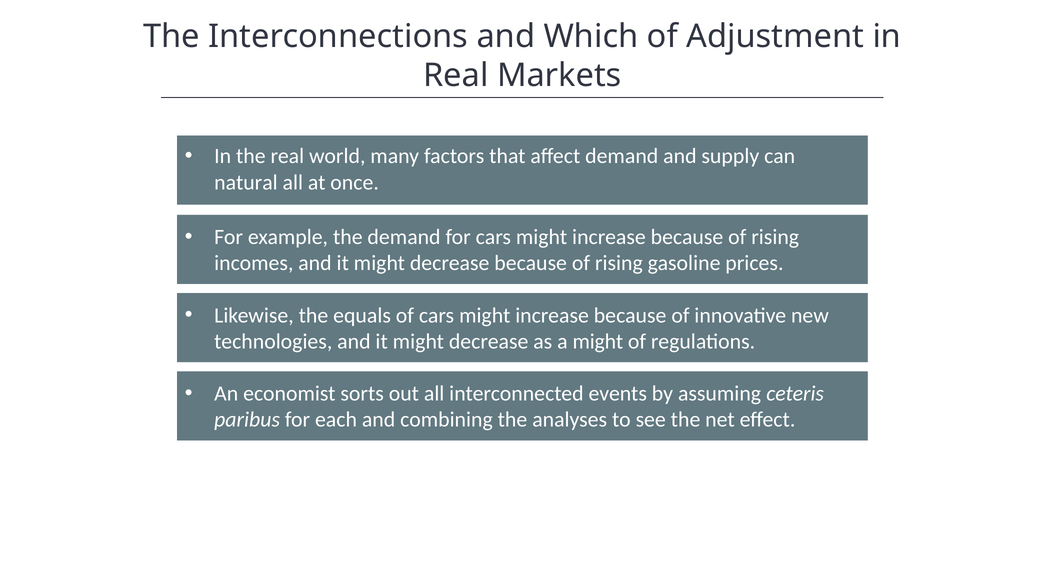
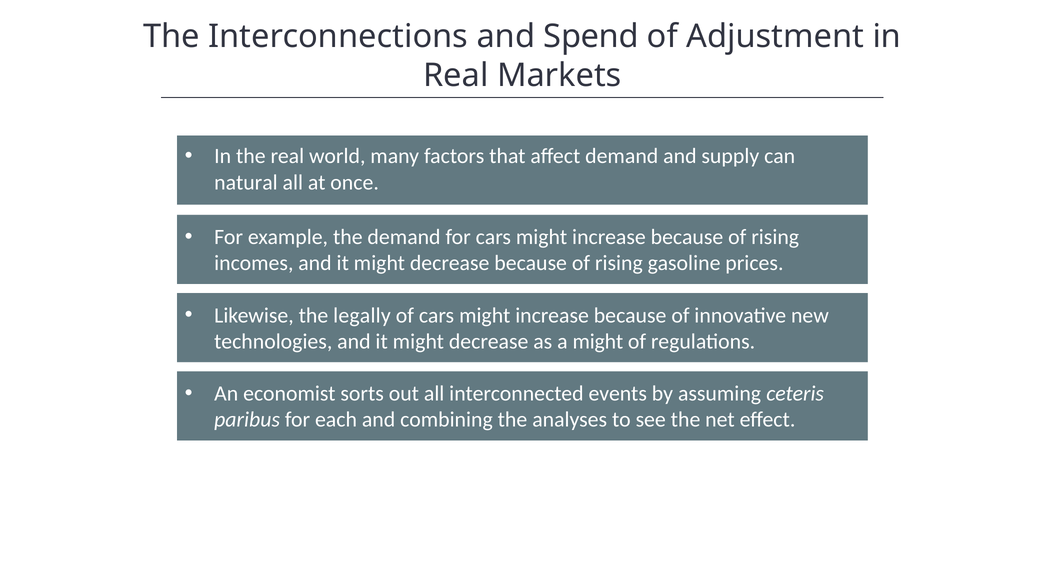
Which: Which -> Spend (591, 36)
equals: equals -> legally (362, 315)
